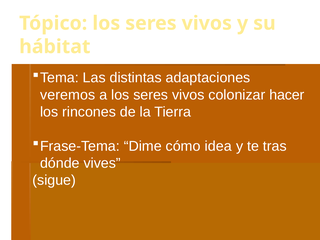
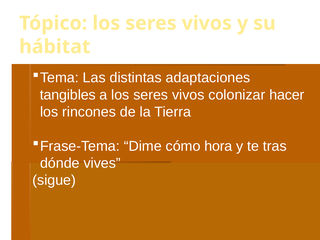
veremos: veremos -> tangibles (68, 95)
idea: idea -> hora (218, 146)
